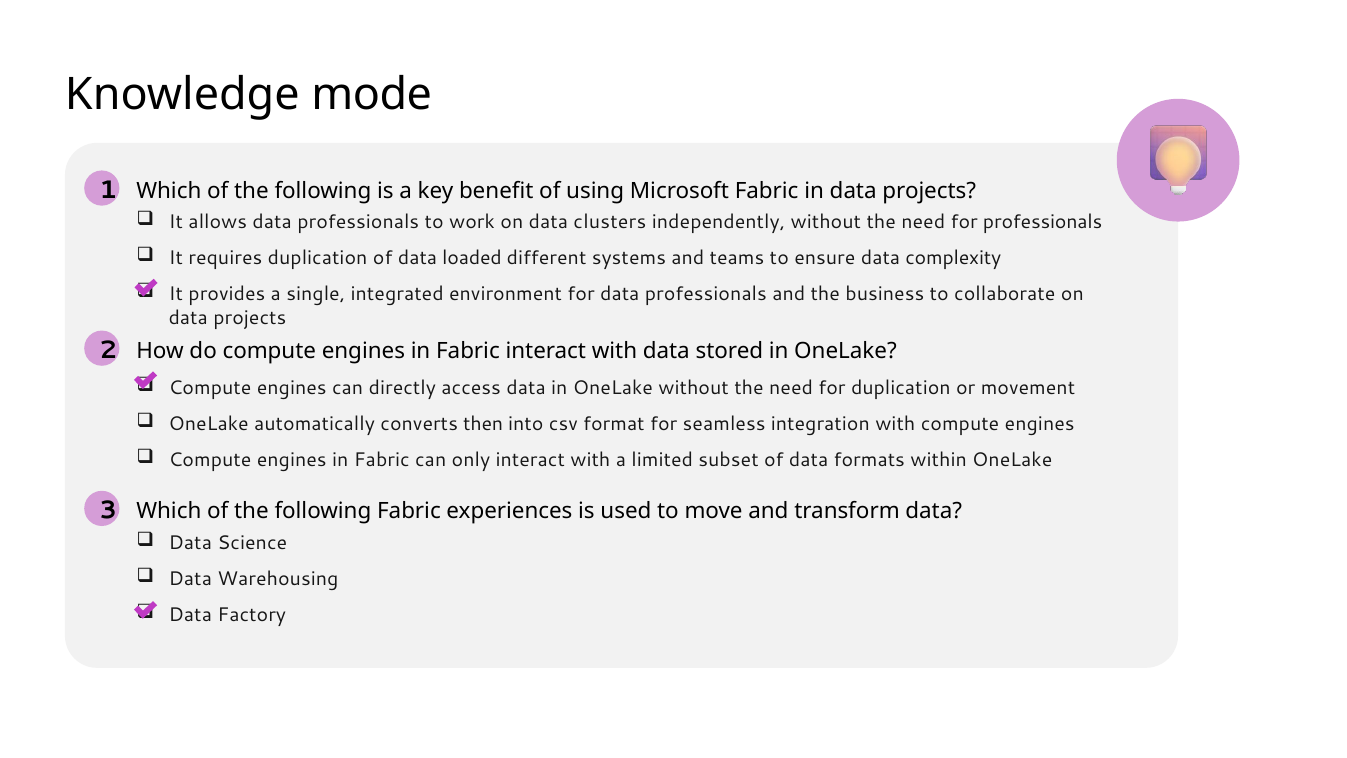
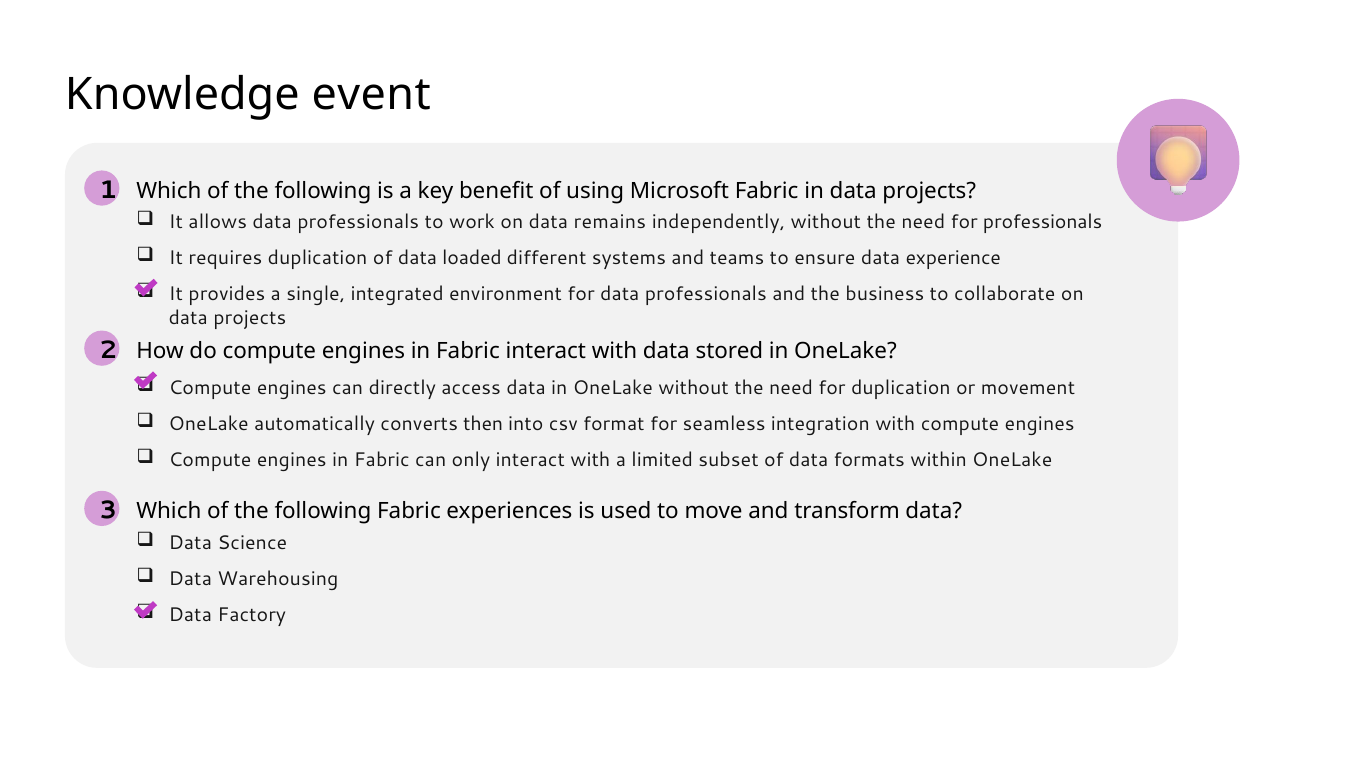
mode: mode -> event (371, 95)
clusters: clusters -> remains (610, 222)
complexity: complexity -> experience (953, 258)
